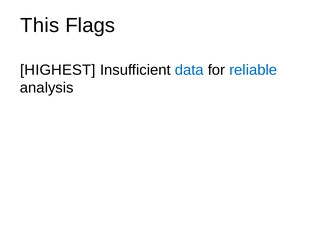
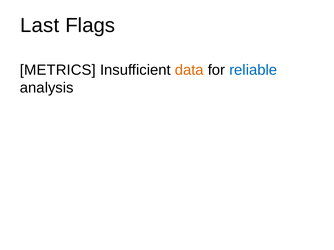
This: This -> Last (40, 25)
HIGHEST: HIGHEST -> METRICS (58, 70)
data colour: blue -> orange (189, 70)
